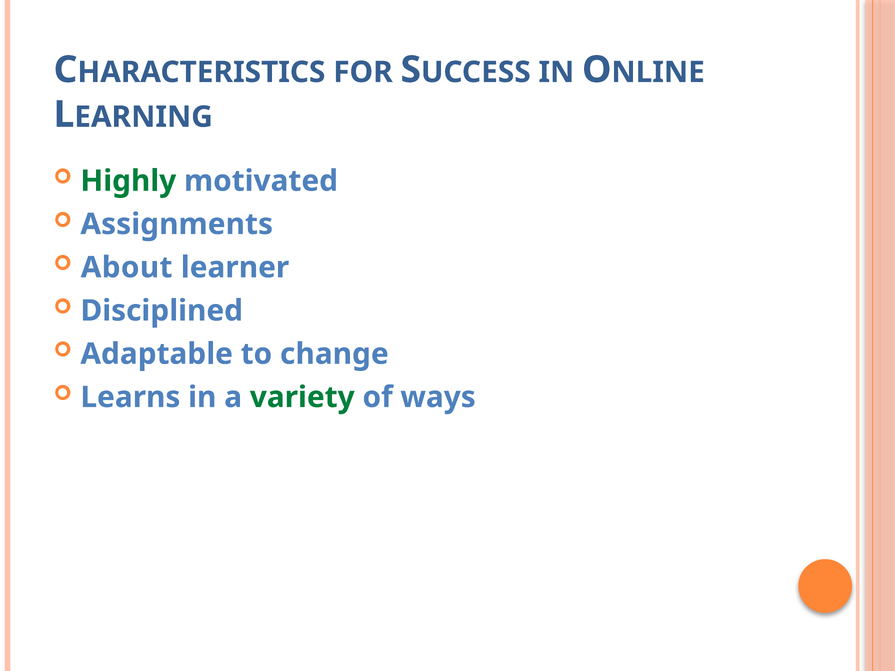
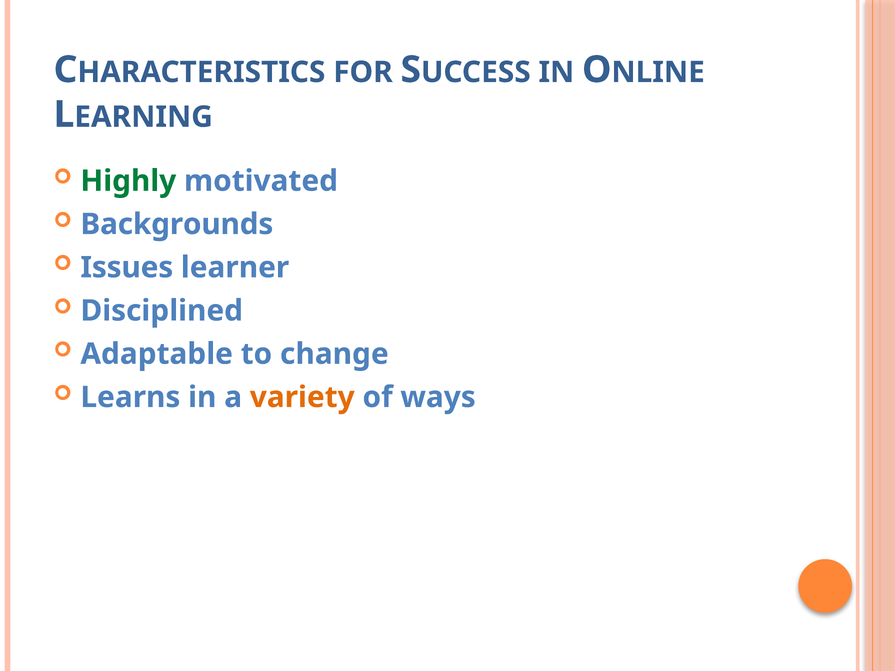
Assignments: Assignments -> Backgrounds (177, 224)
About: About -> Issues (127, 268)
variety colour: green -> orange (302, 397)
